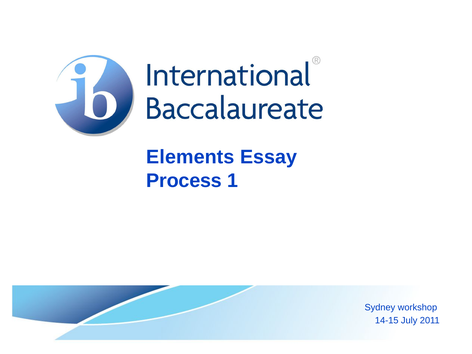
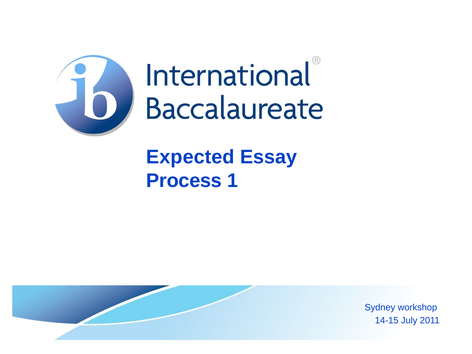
Elements: Elements -> Expected (190, 157)
